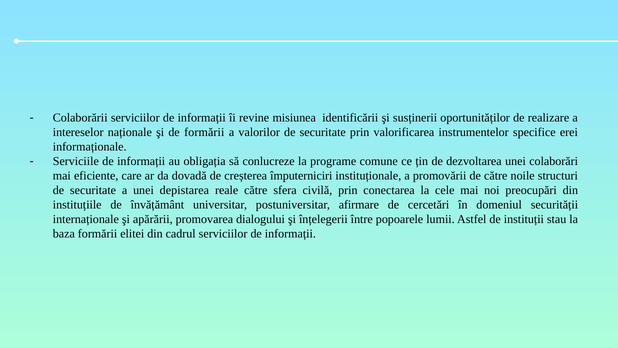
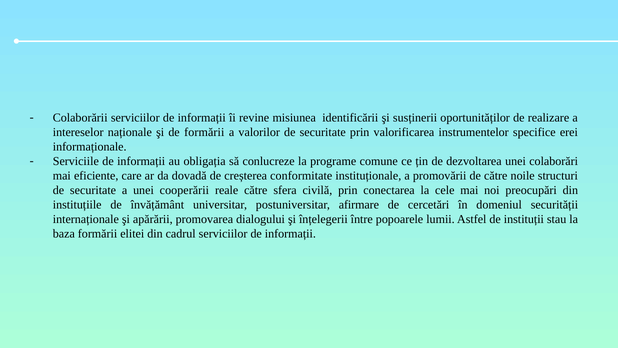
împuterniciri: împuterniciri -> conformitate (301, 176)
depistarea: depistarea -> cooperării (184, 190)
